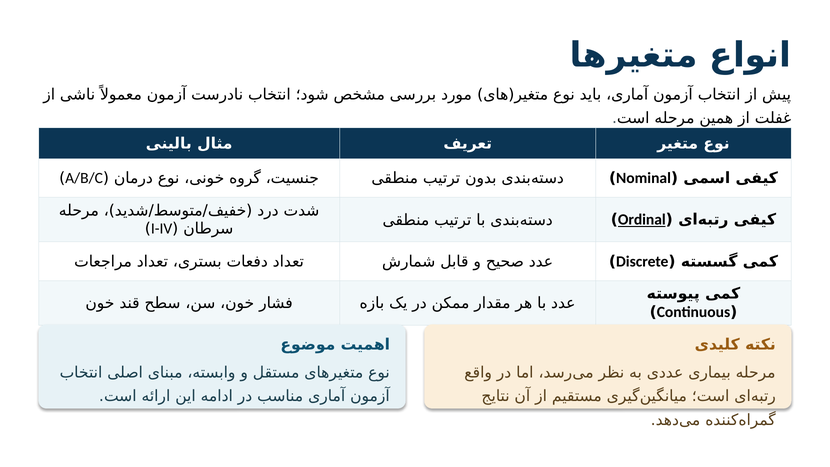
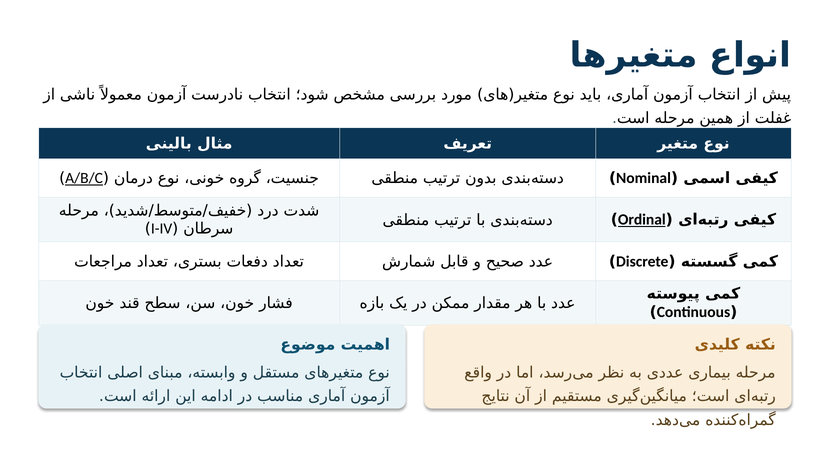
A/B/C underline: none -> present (84, 178)
